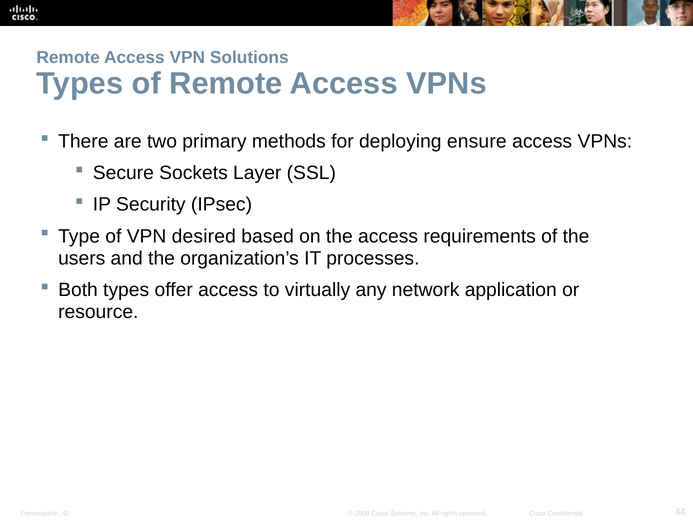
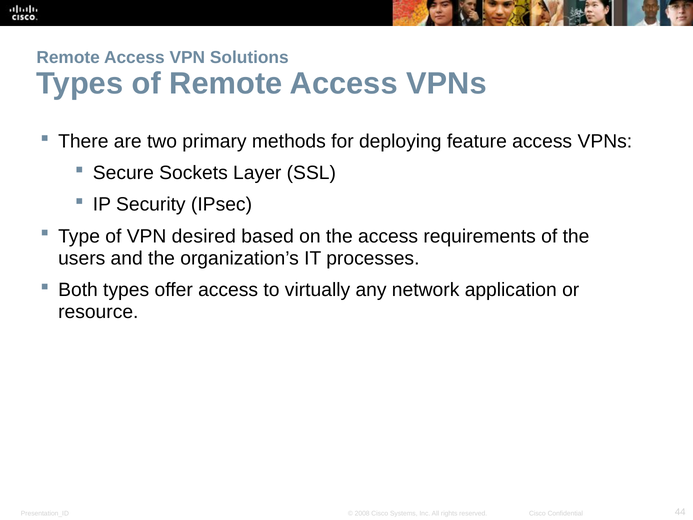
ensure: ensure -> feature (477, 141)
